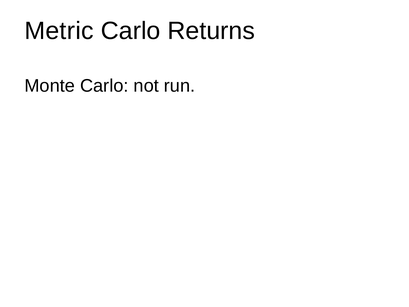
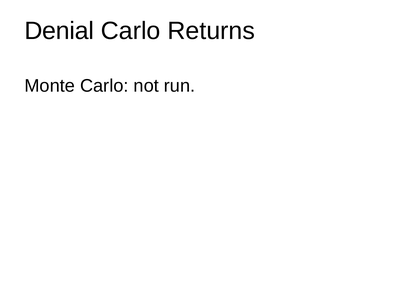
Metric: Metric -> Denial (59, 31)
